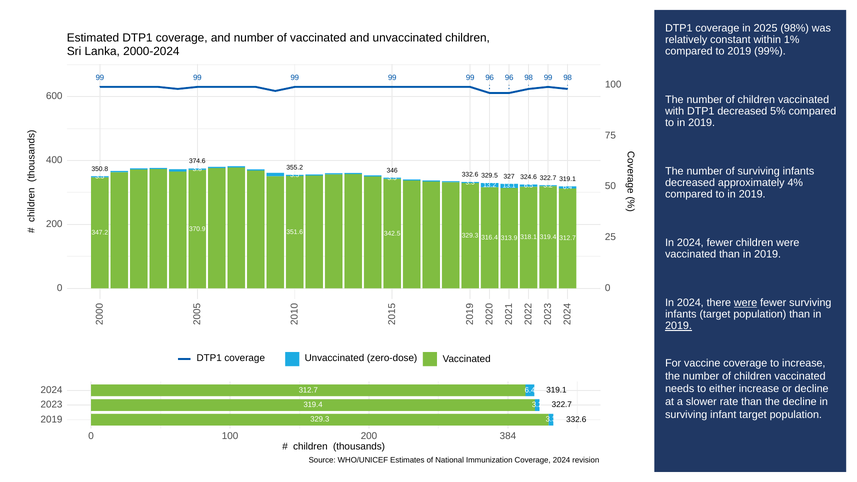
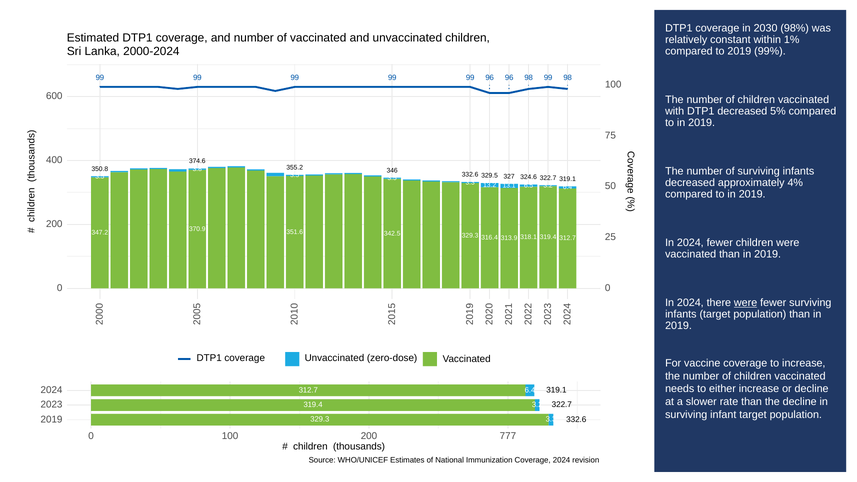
2025: 2025 -> 2030 (766, 28)
2019 underline: present -> none (678, 326)
384: 384 -> 777 (508, 436)
